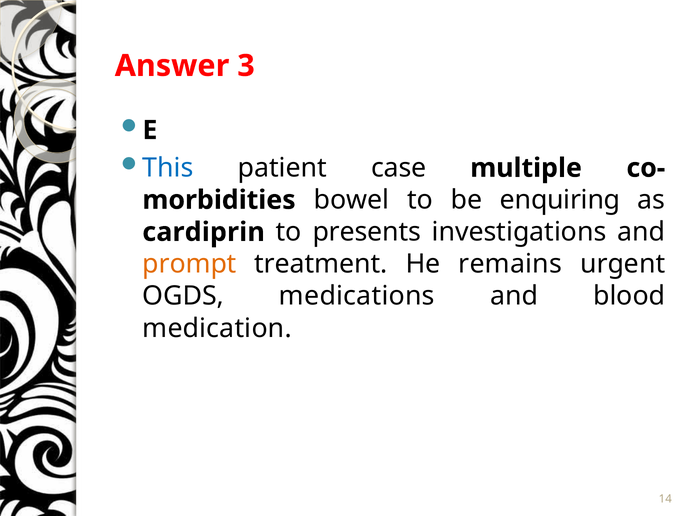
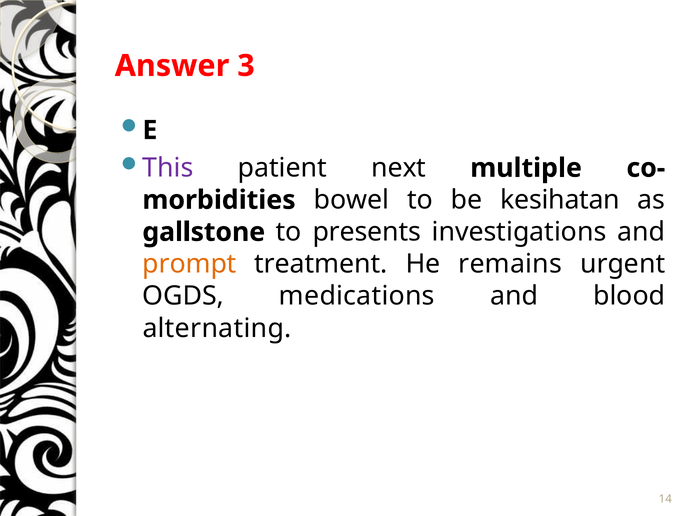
This colour: blue -> purple (168, 168)
case: case -> next (399, 168)
enquiring: enquiring -> kesihatan (560, 200)
cardiprin: cardiprin -> gallstone (204, 232)
medication: medication -> alternating (217, 328)
